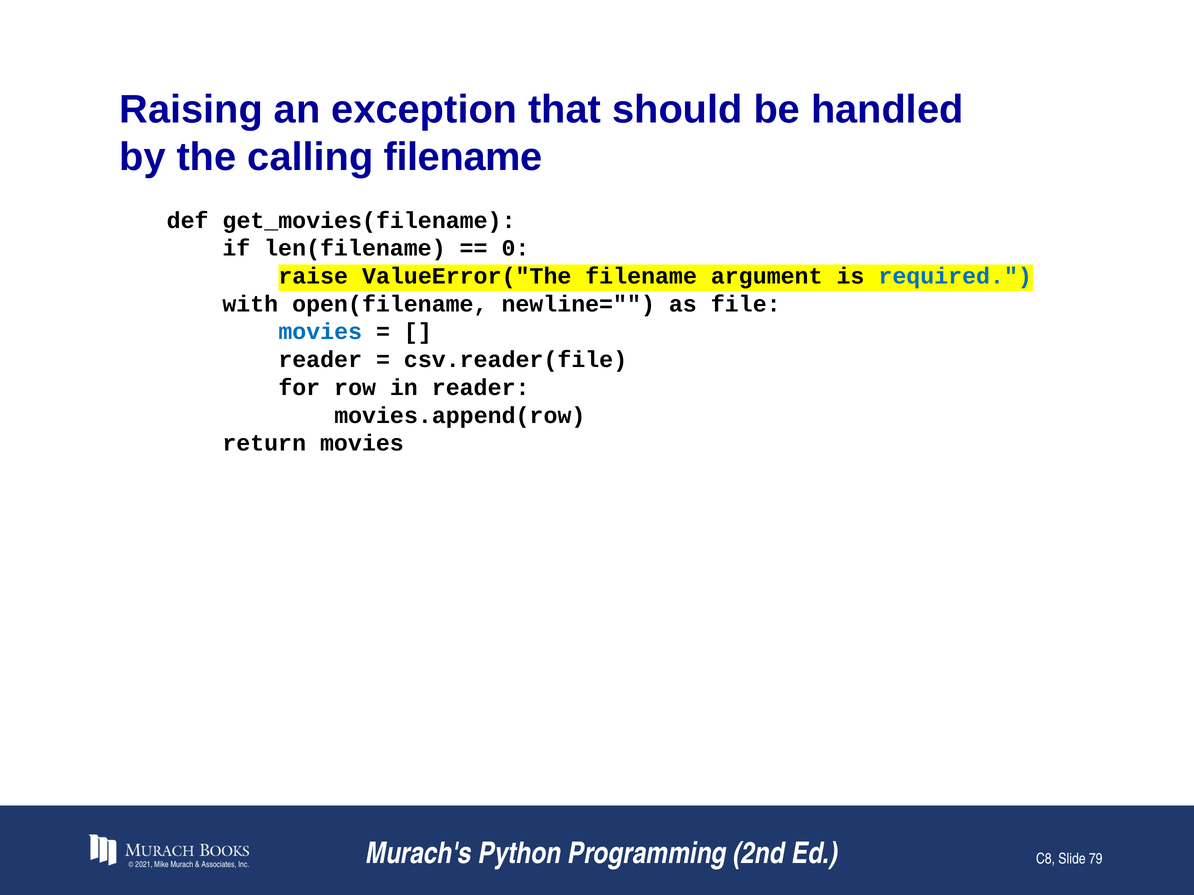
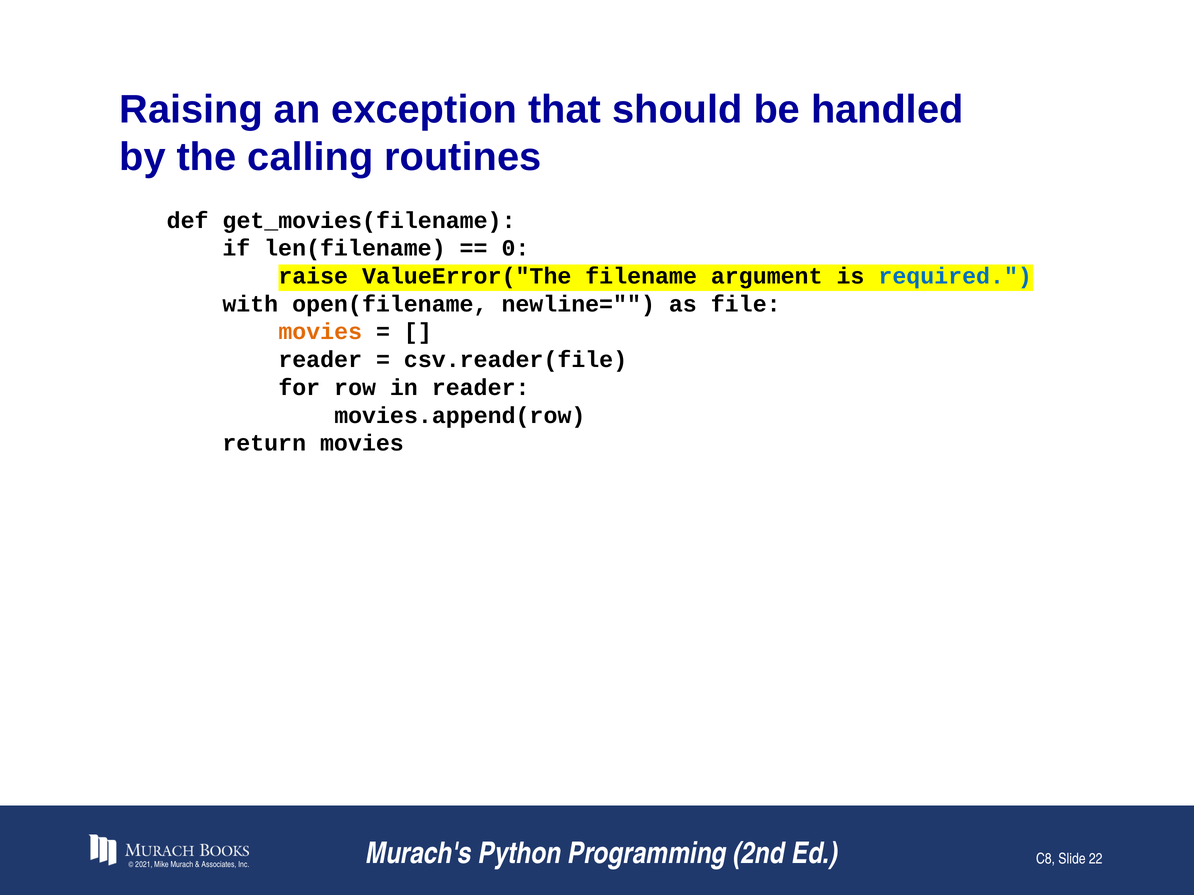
calling filename: filename -> routines (463, 157)
movies colour: blue -> orange (320, 332)
79: 79 -> 22 (1096, 859)
